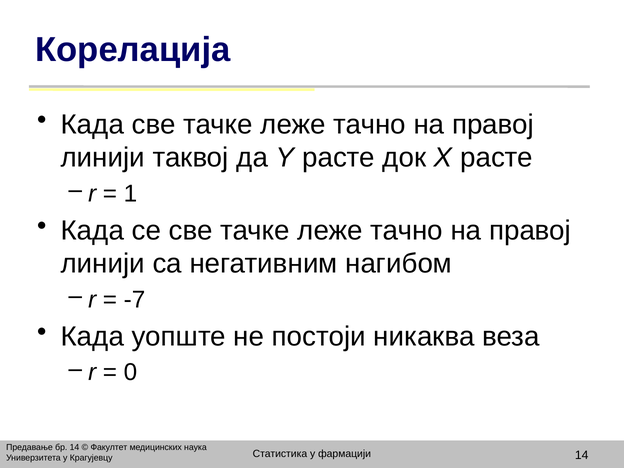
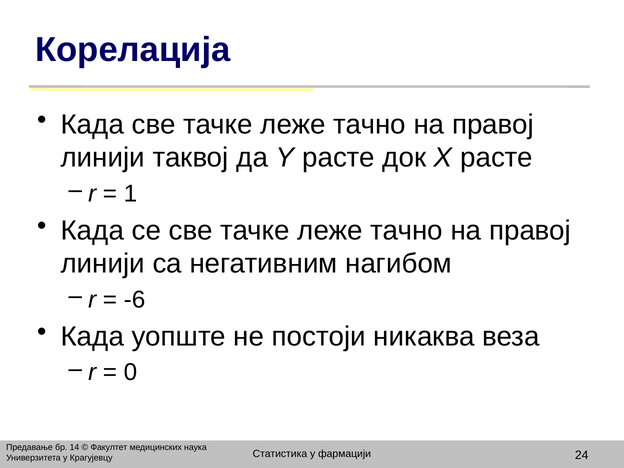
-7: -7 -> -6 (134, 300)
фармацији 14: 14 -> 24 (582, 455)
